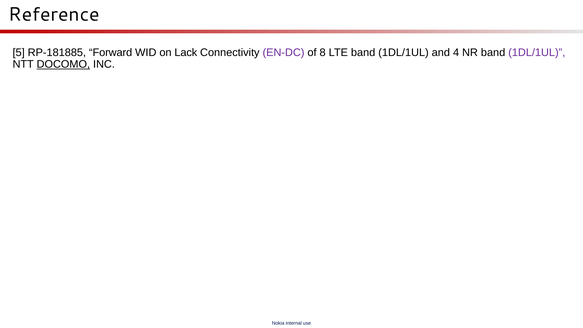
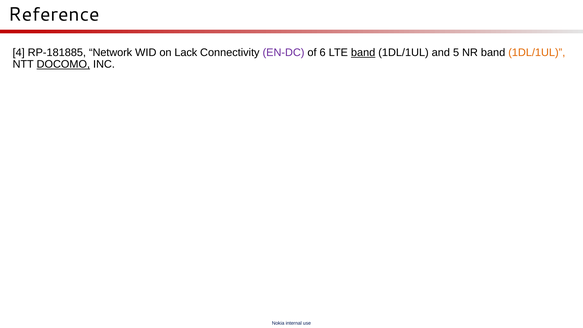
5: 5 -> 4 (19, 53)
Forward: Forward -> Network (111, 53)
8: 8 -> 6 (323, 53)
band underline: none -> present (363, 53)
4: 4 -> 5 (456, 53)
1DL/1UL colour: purple -> orange (537, 53)
